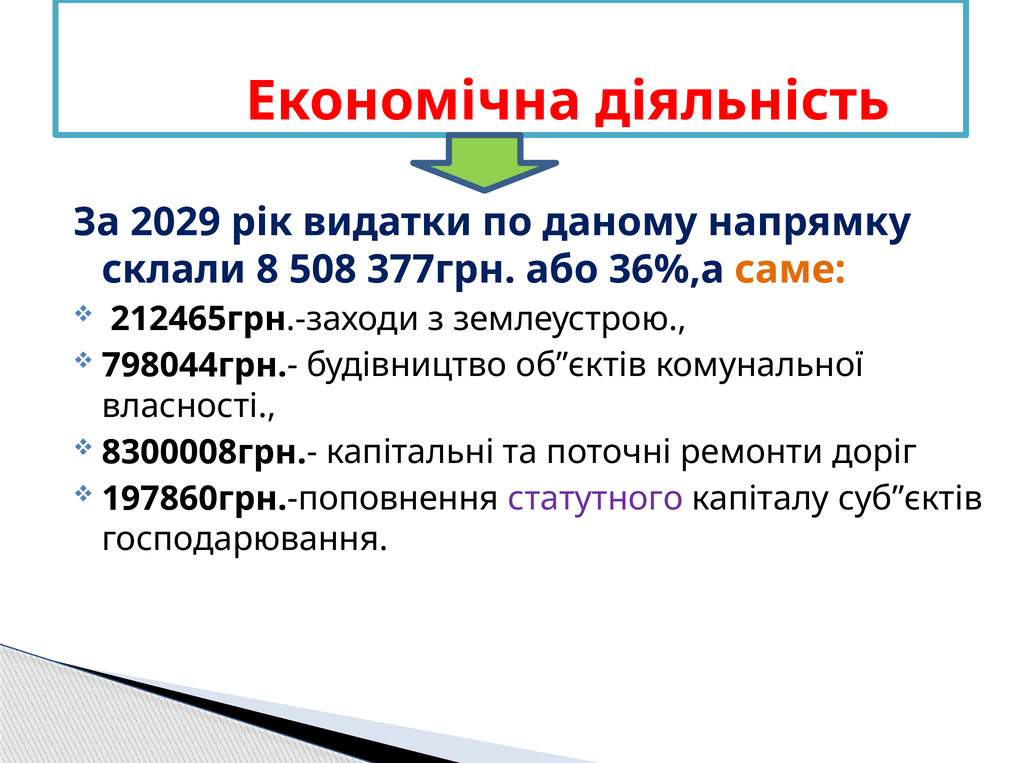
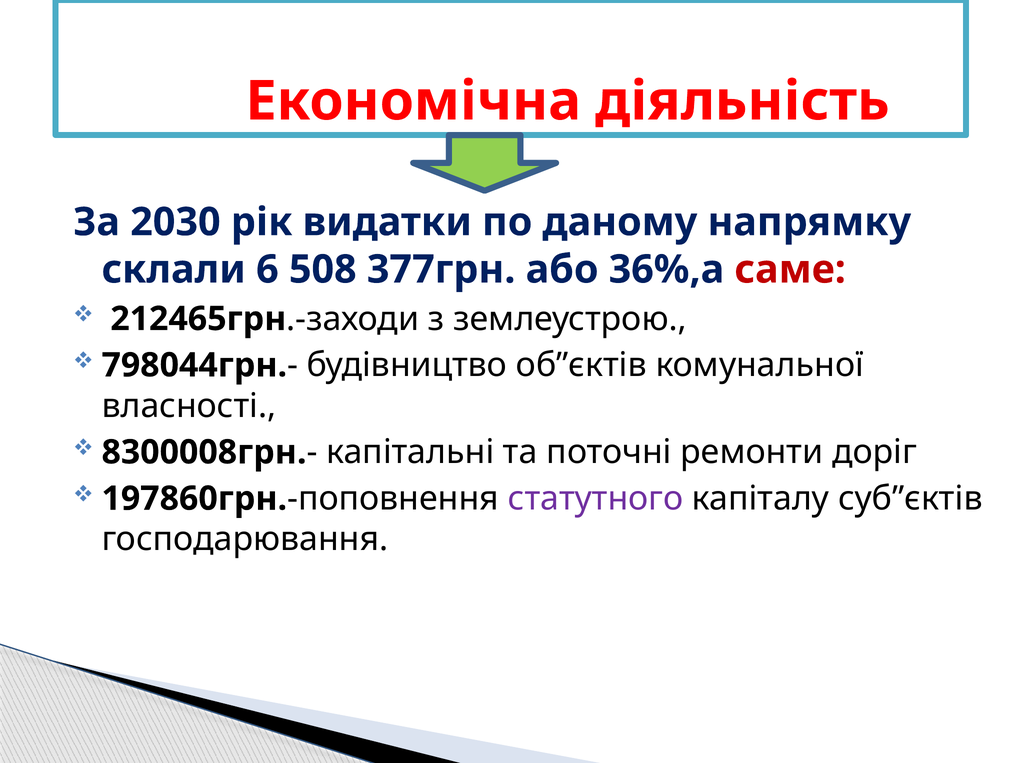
2029: 2029 -> 2030 (175, 222)
8: 8 -> 6 (267, 269)
саме colour: orange -> red (790, 269)
